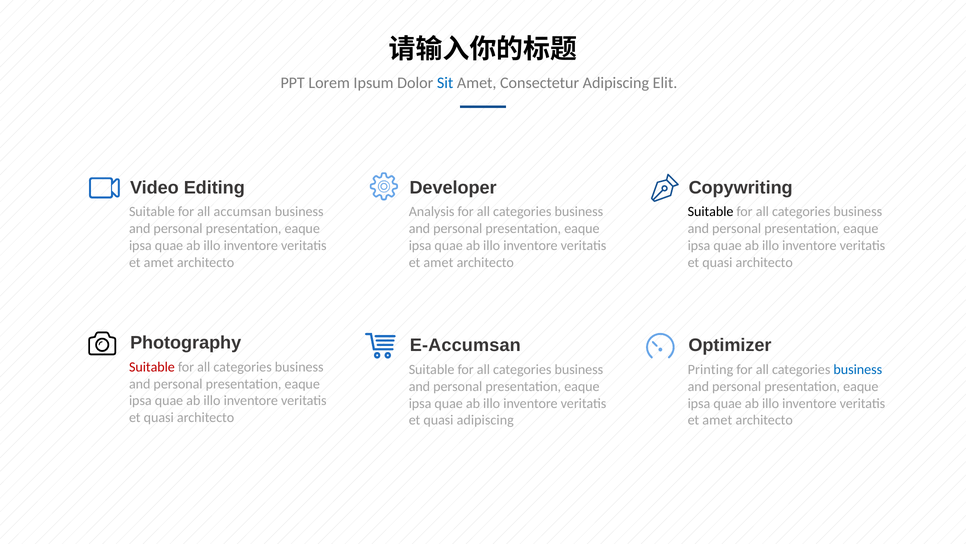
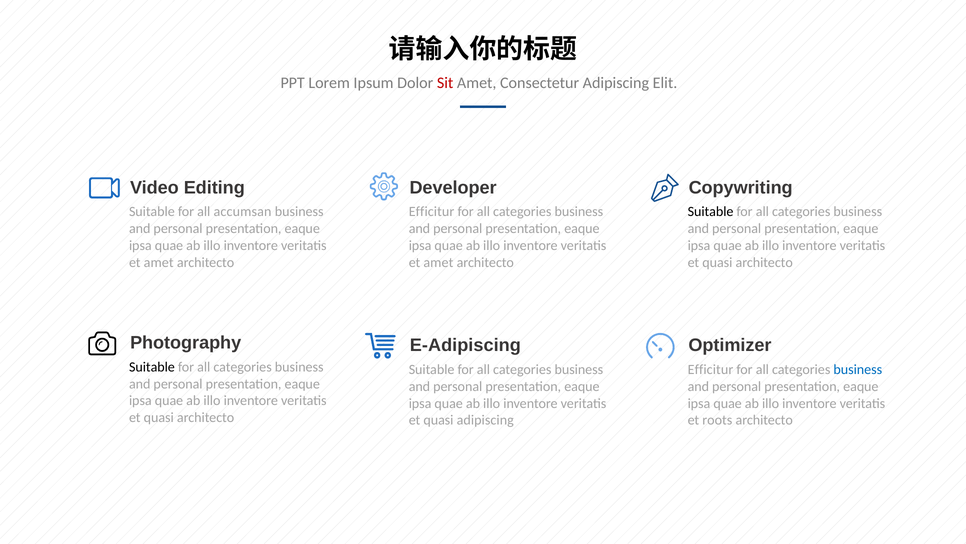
Sit colour: blue -> red (445, 83)
Analysis: Analysis -> Efficitur (432, 211)
E-Accumsan: E-Accumsan -> E-Adipiscing (465, 345)
Suitable colour: red -> black (152, 367)
Printing: Printing -> Efficitur (710, 369)
amet: amet -> roots (717, 420)
